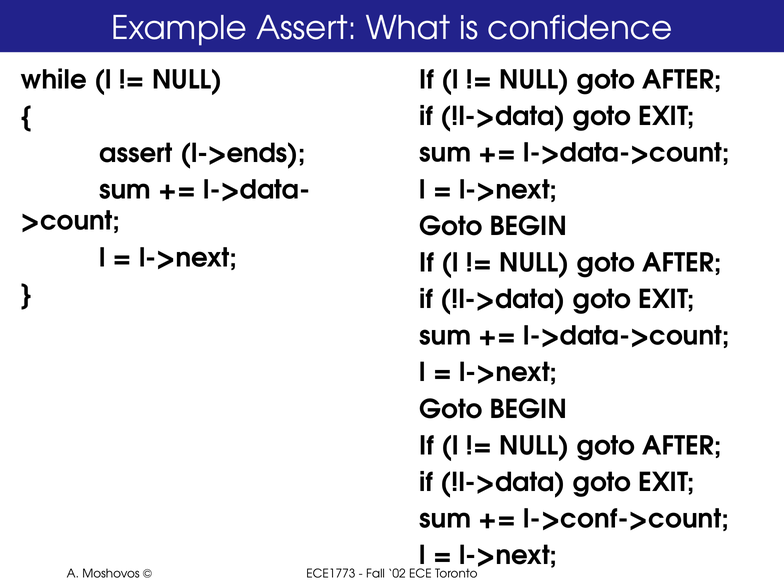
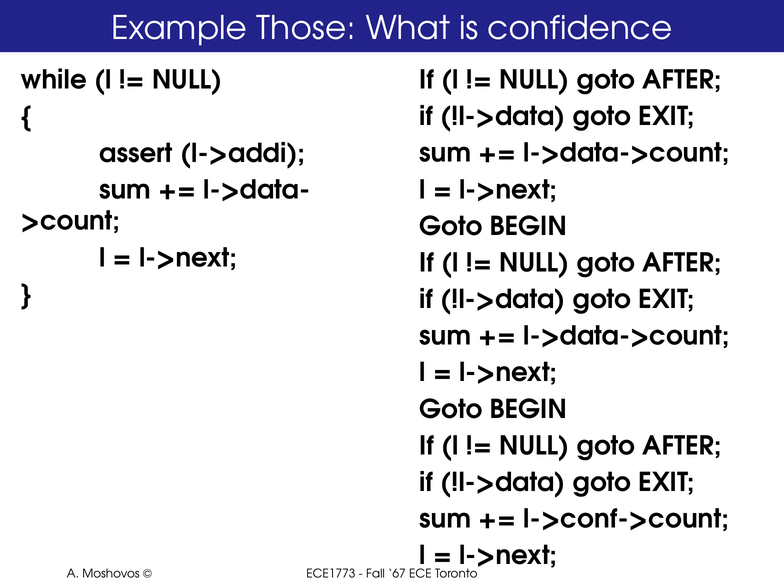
Example Assert: Assert -> Those (306, 28)
l->ends: l->ends -> l->addi (243, 153)
02: 02 -> 67 (397, 574)
